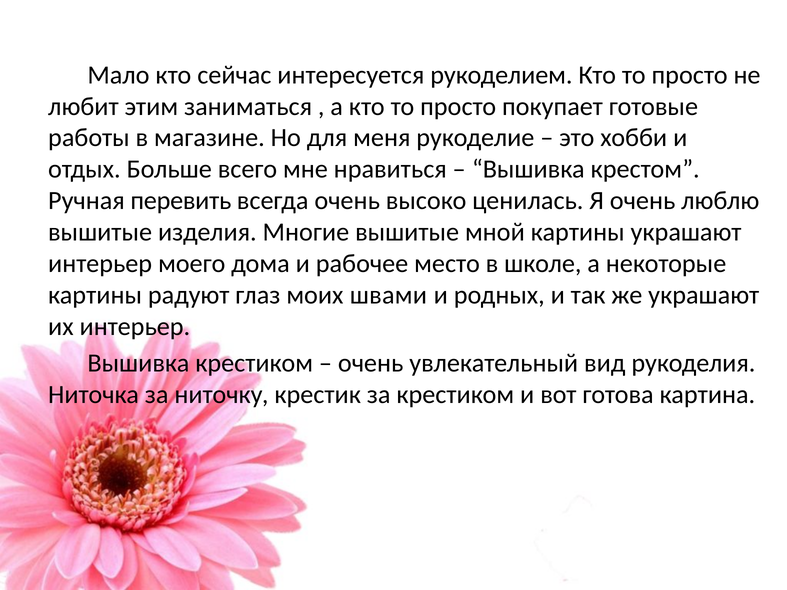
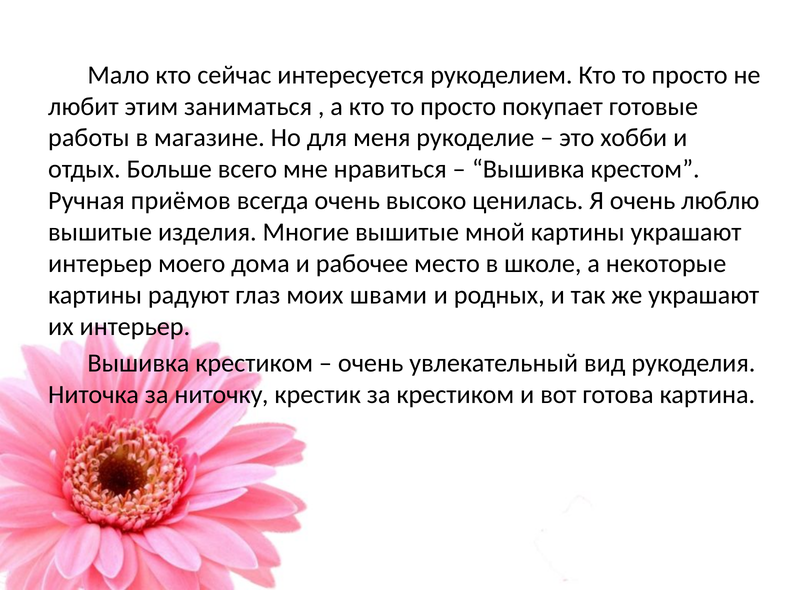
перевить: перевить -> приёмов (181, 201)
